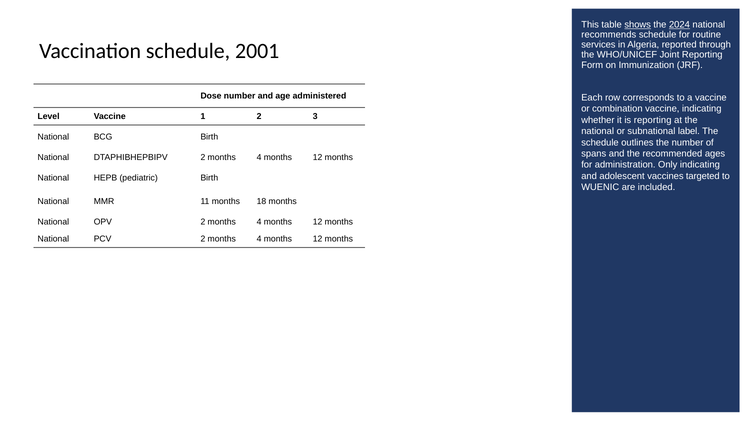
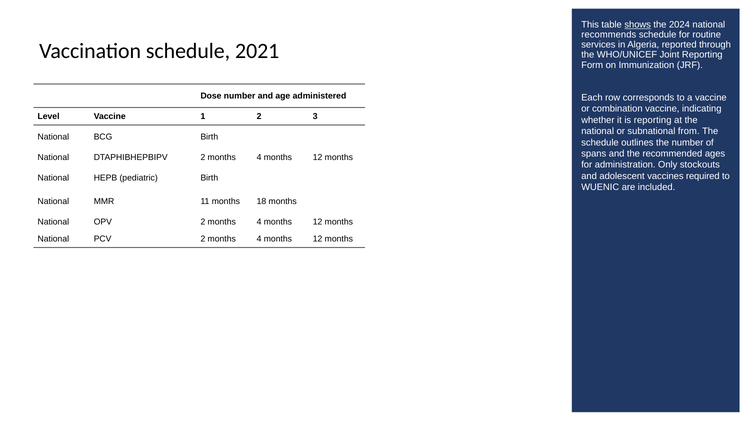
2024 underline: present -> none (679, 25)
2001: 2001 -> 2021 (257, 51)
label: label -> from (689, 131)
Only indicating: indicating -> stockouts (700, 165)
targeted: targeted -> required (703, 176)
